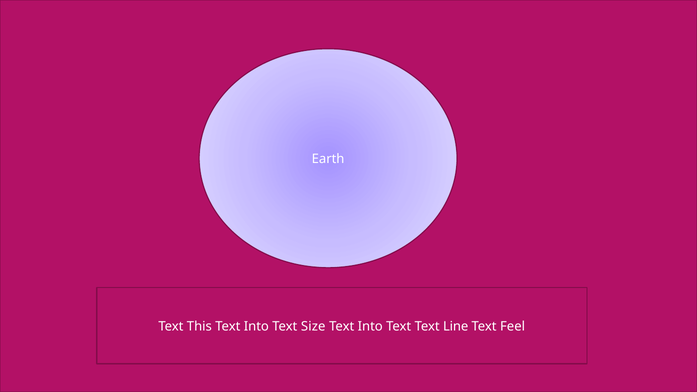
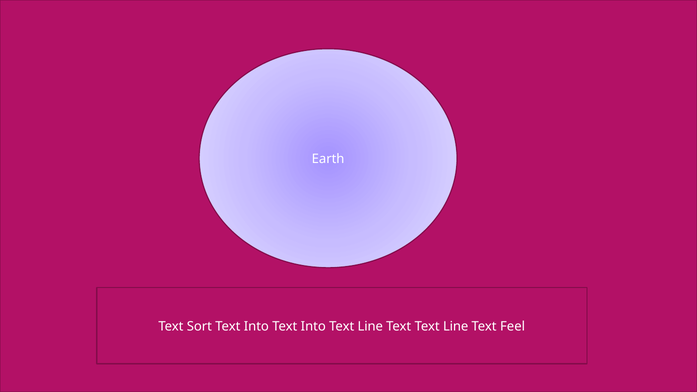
This: This -> Sort (199, 327)
Size: Size -> Into (313, 327)
Into: Into -> Line (370, 327)
